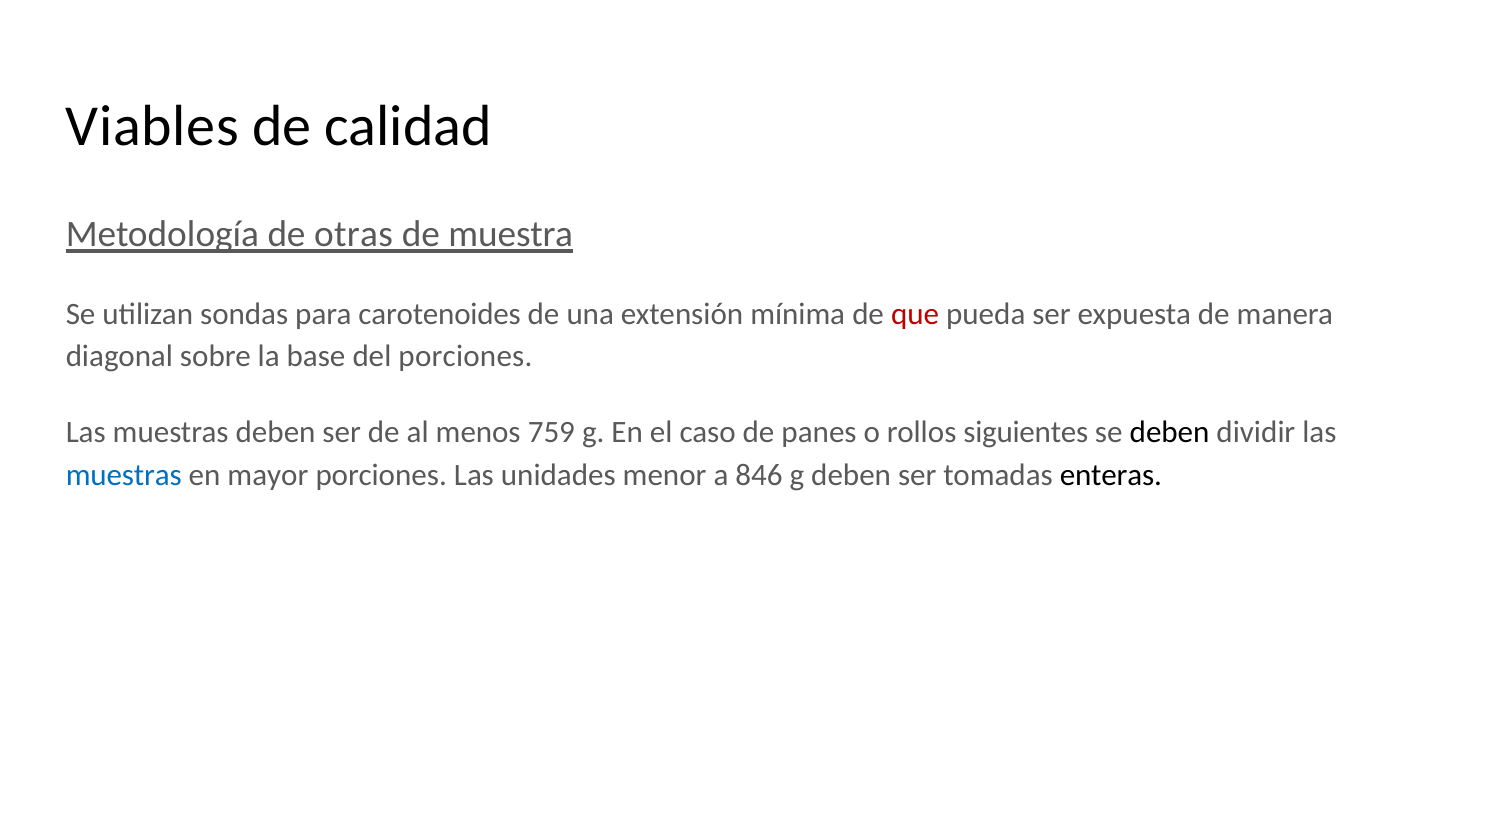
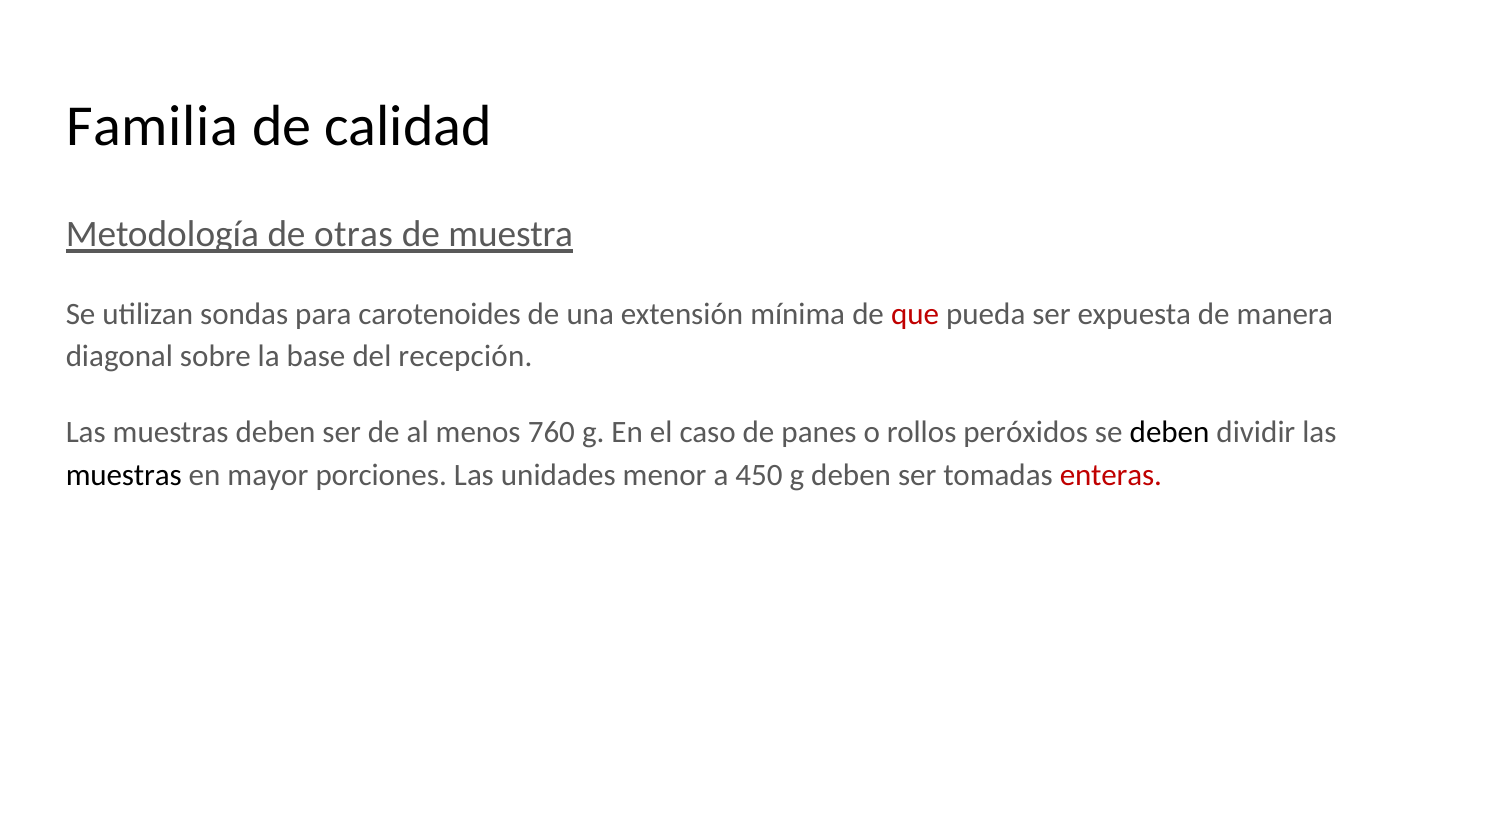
Viables: Viables -> Familia (152, 126)
del porciones: porciones -> recepción (465, 357)
759: 759 -> 760 (551, 433)
siguientes: siguientes -> peróxidos (1026, 433)
muestras colour: blue -> black (124, 476)
846: 846 -> 450 (759, 476)
enteras colour: black -> red (1111, 476)
